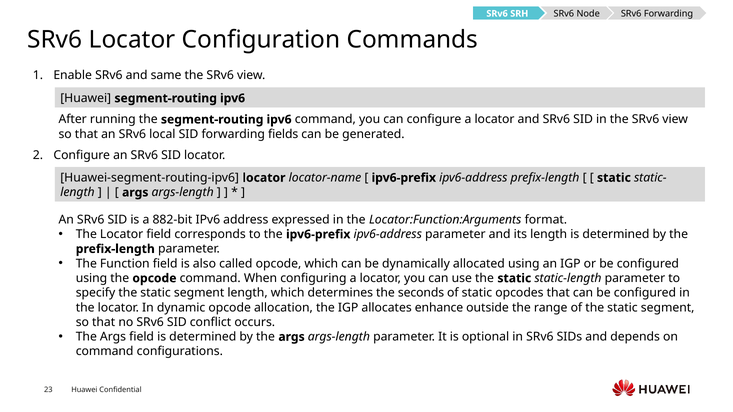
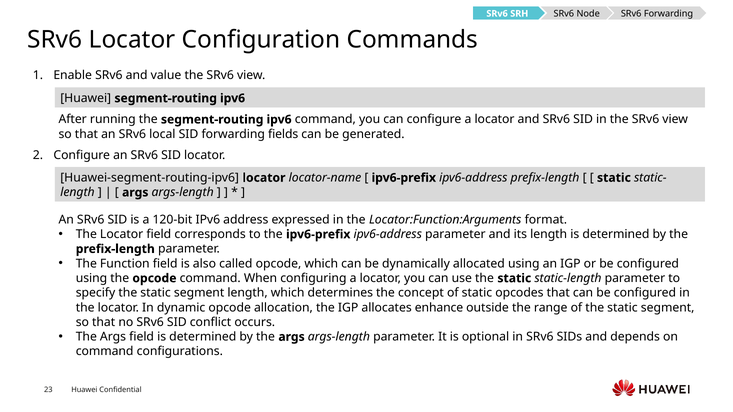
same: same -> value (166, 75)
882-bit: 882-bit -> 120-bit (172, 220)
seconds: seconds -> concept (421, 293)
